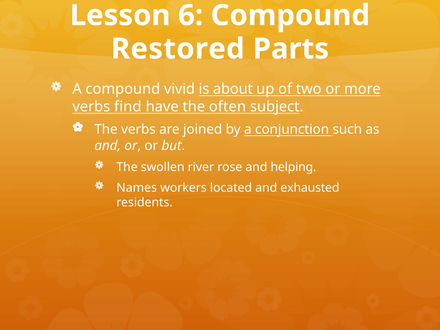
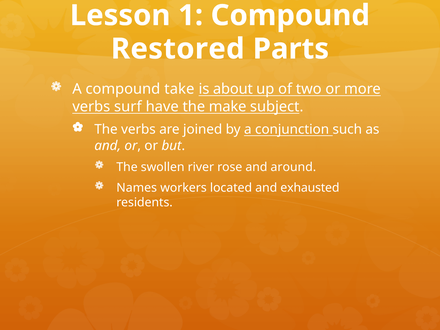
6: 6 -> 1 (191, 15)
vivid: vivid -> take (179, 89)
find: find -> surf (128, 107)
often: often -> make (228, 107)
helping: helping -> around (293, 167)
